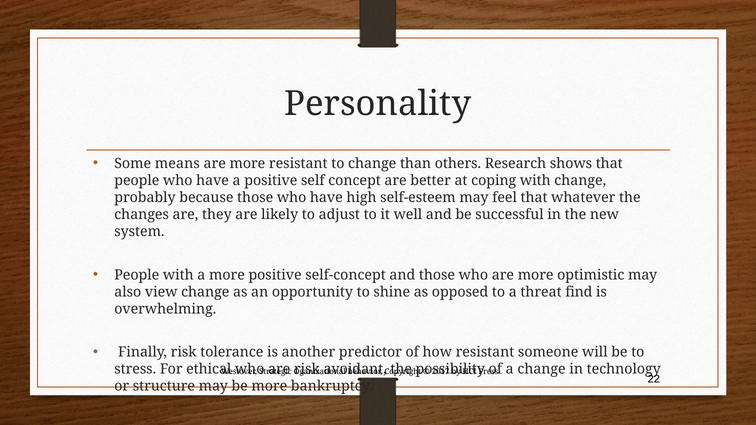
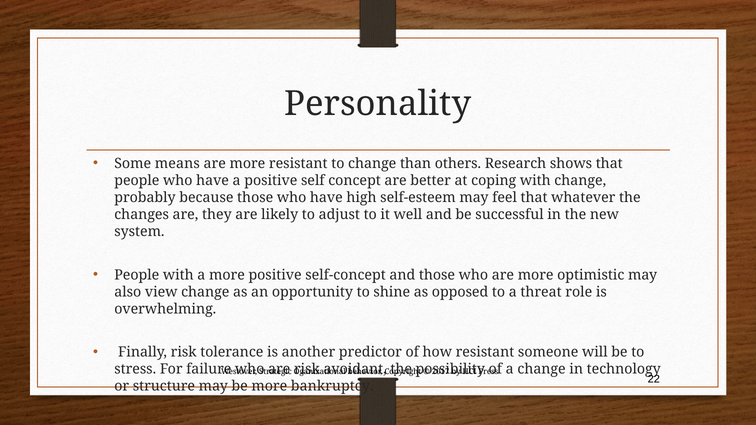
find: find -> role (579, 292)
ethical: ethical -> failure (209, 370)
